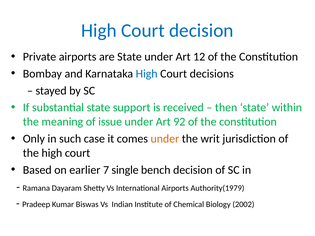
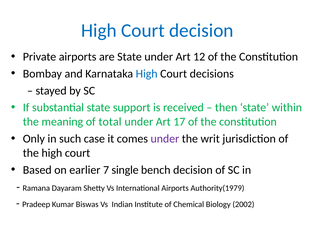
issue: issue -> total (110, 122)
92: 92 -> 17 (179, 122)
under colour: orange -> purple (165, 139)
